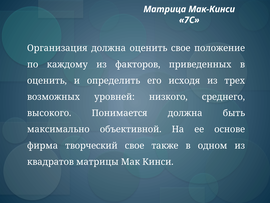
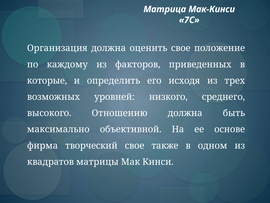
оценить: оценить -> которые (47, 80)
Понимается: Понимается -> Отношению (120, 113)
